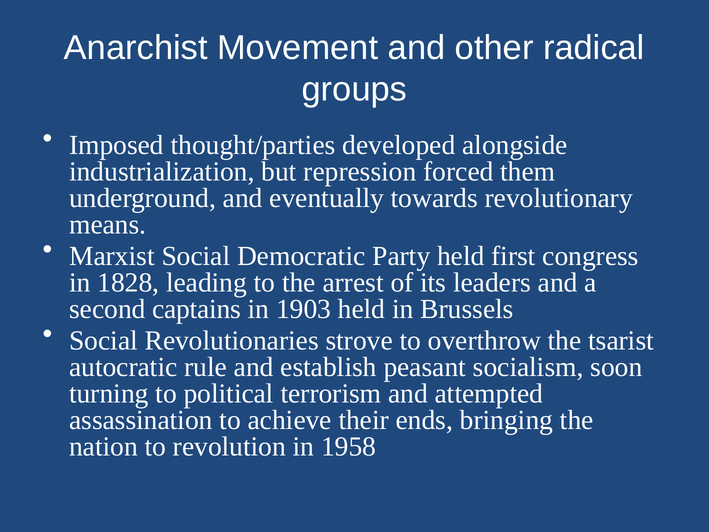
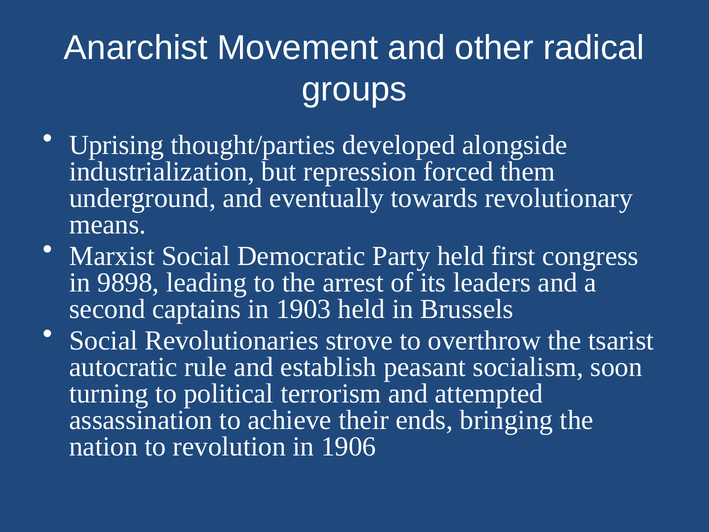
Imposed: Imposed -> Uprising (117, 145)
1828: 1828 -> 9898 (128, 282)
1958: 1958 -> 1906 (349, 446)
